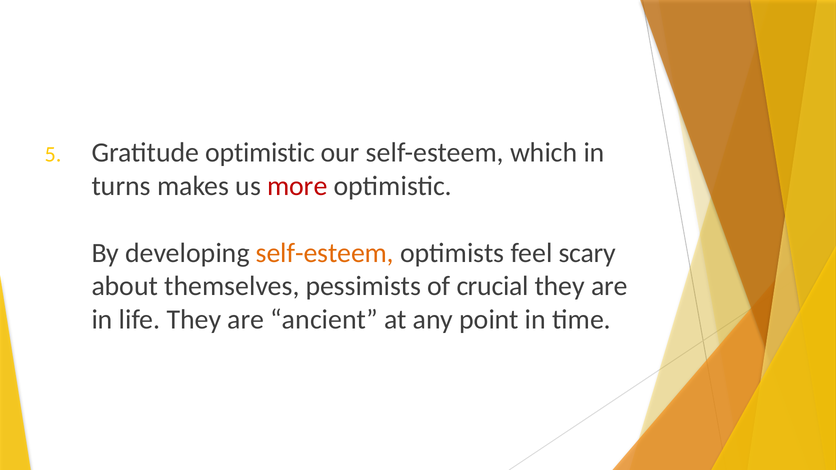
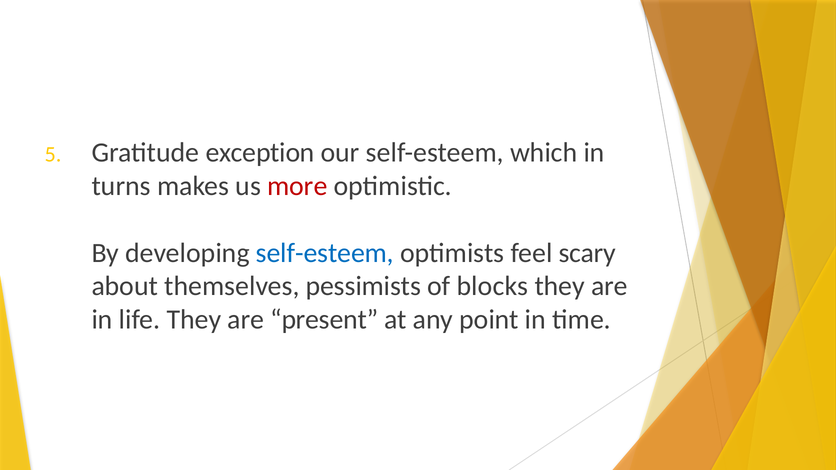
Gratitude optimistic: optimistic -> exception (260, 153)
self-esteem colour: orange -> blue (325, 253)
crucial: crucial -> blocks (492, 286)
ancient: ancient -> present (324, 320)
